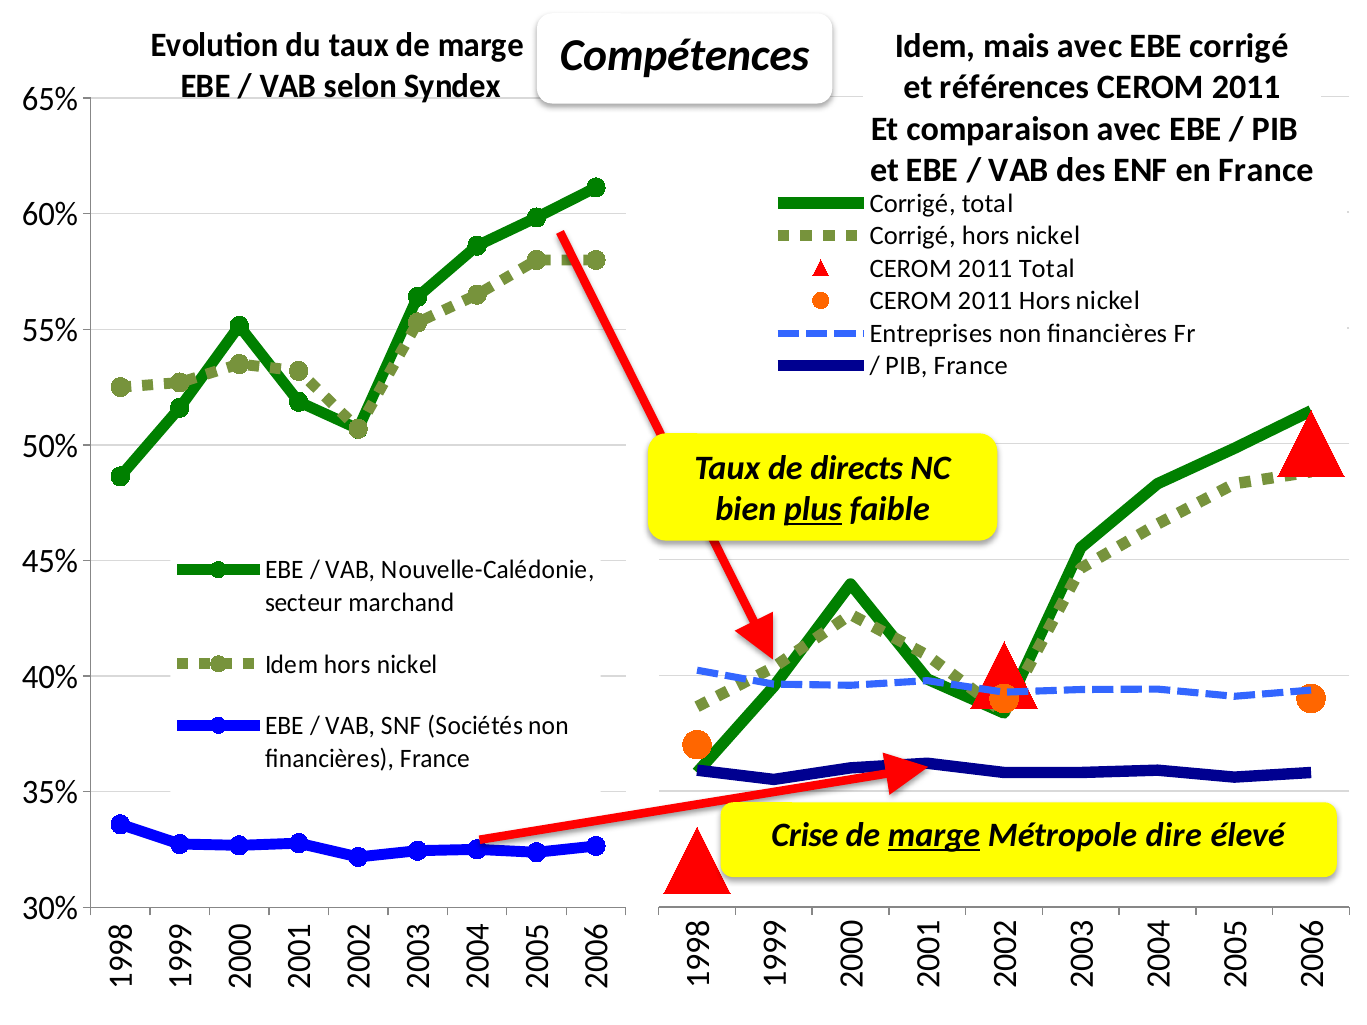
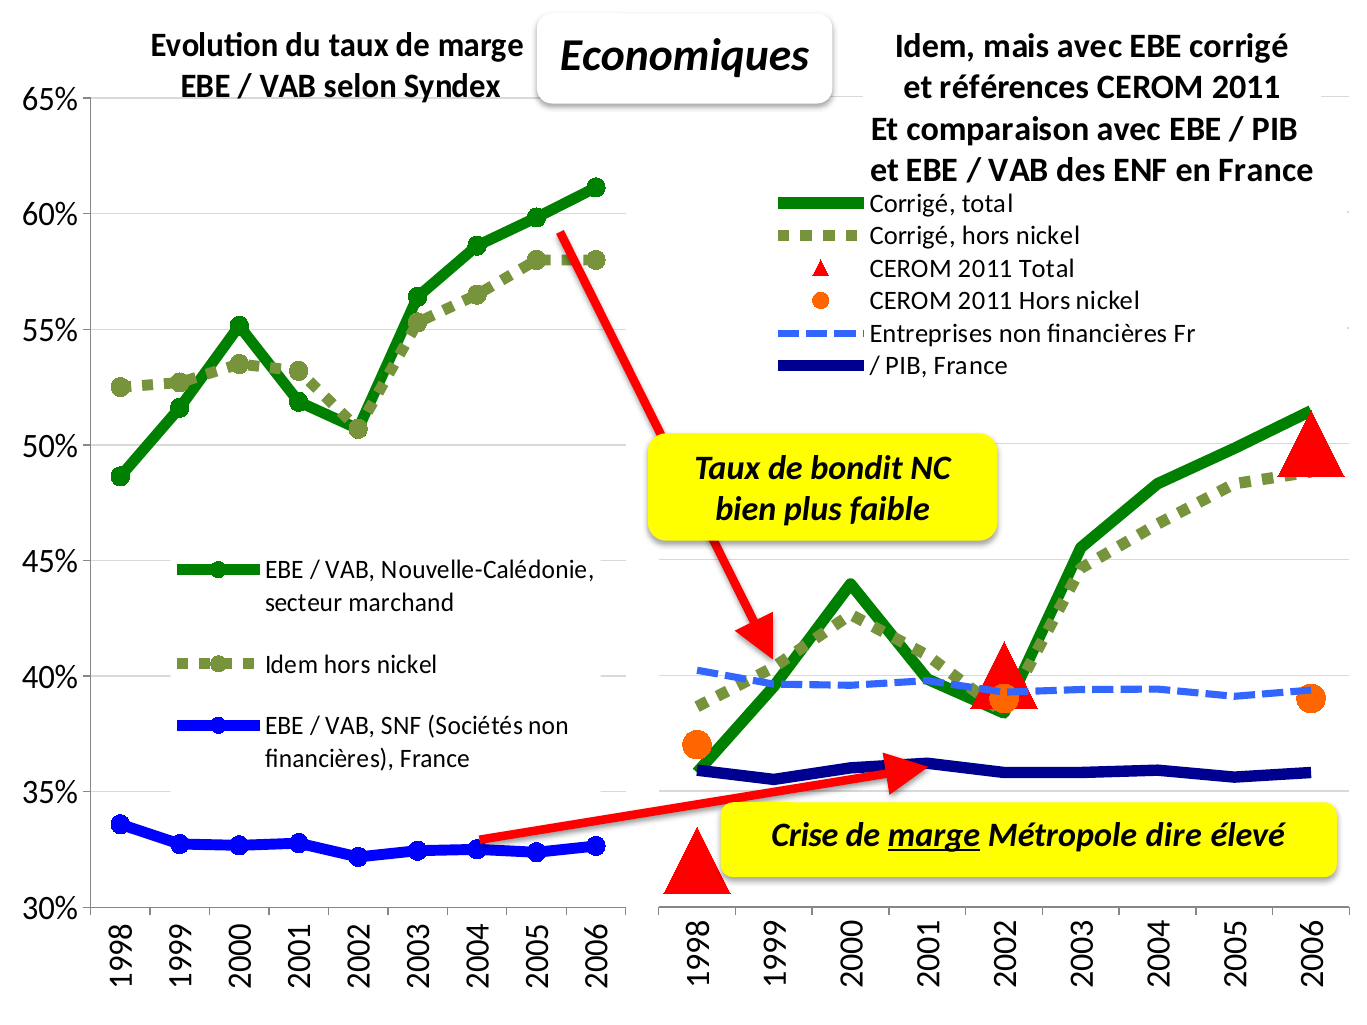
Compétences: Compétences -> Economiques (685, 55)
directs: directs -> bondit (857, 468)
plus underline: present -> none (813, 509)
